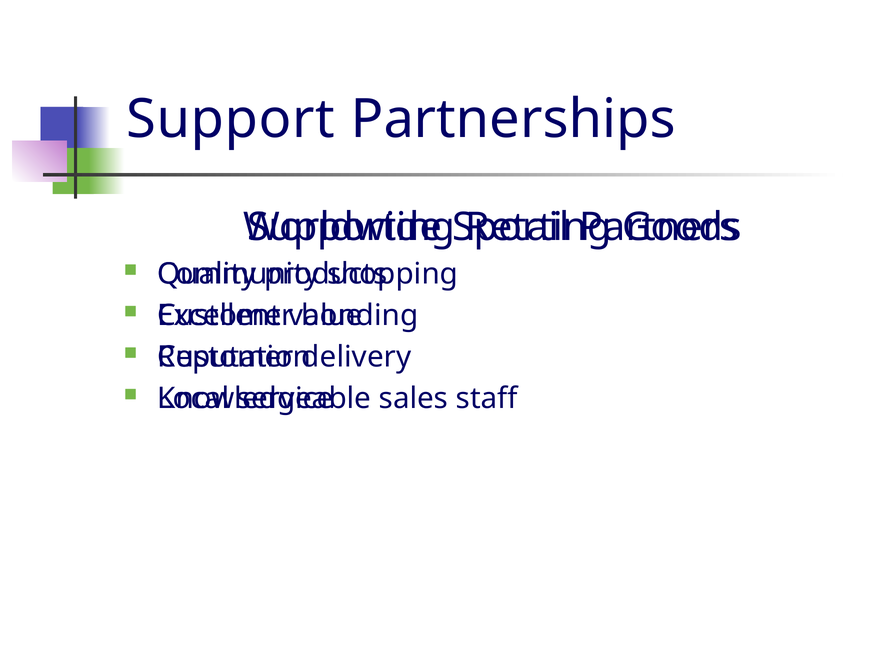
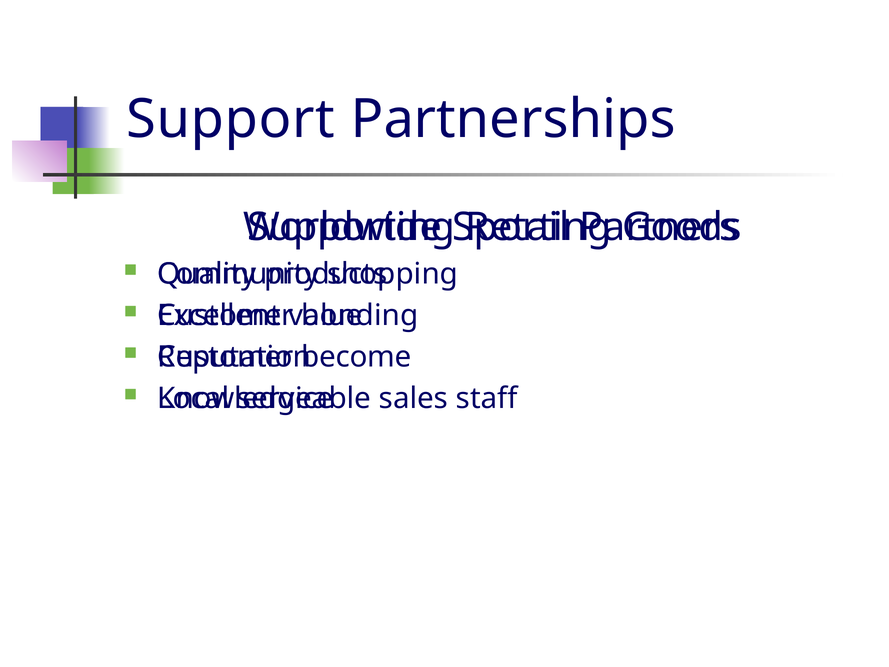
delivery: delivery -> become (356, 357)
